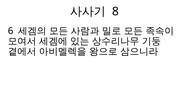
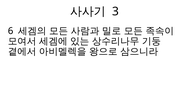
8: 8 -> 3 (115, 11)
